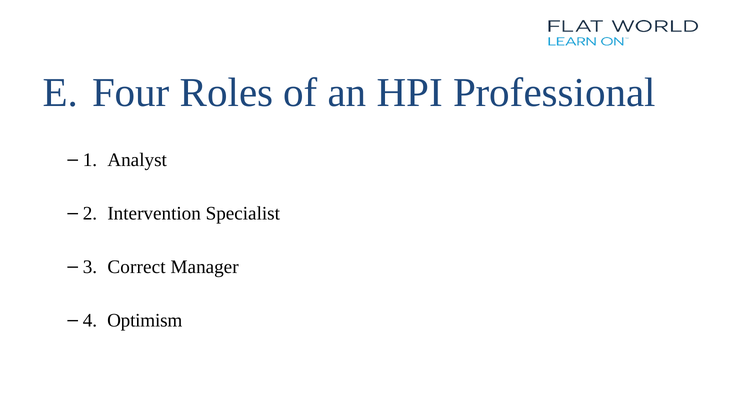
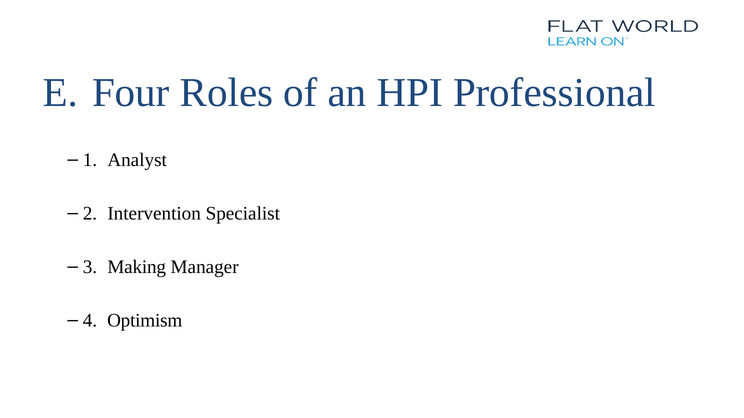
Correct: Correct -> Making (137, 267)
